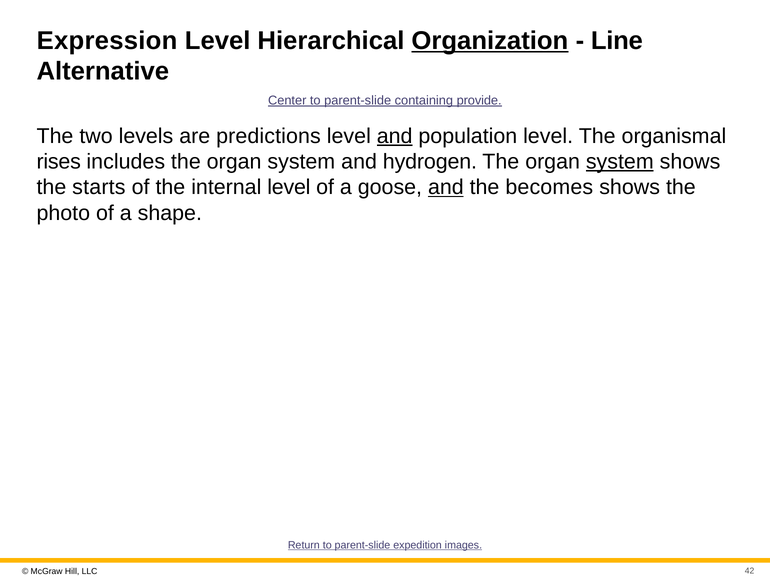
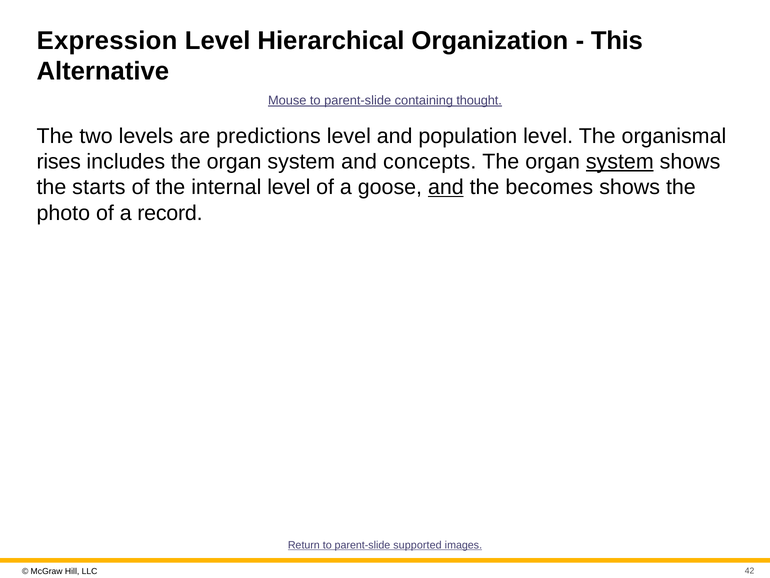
Organization underline: present -> none (490, 41)
Line: Line -> This (617, 41)
Center: Center -> Mouse (287, 100)
provide: provide -> thought (479, 100)
and underline: present -> none (395, 136)
hydrogen: hydrogen -> concepts (430, 162)
shape: shape -> record (170, 213)
expedition: expedition -> supported (417, 545)
